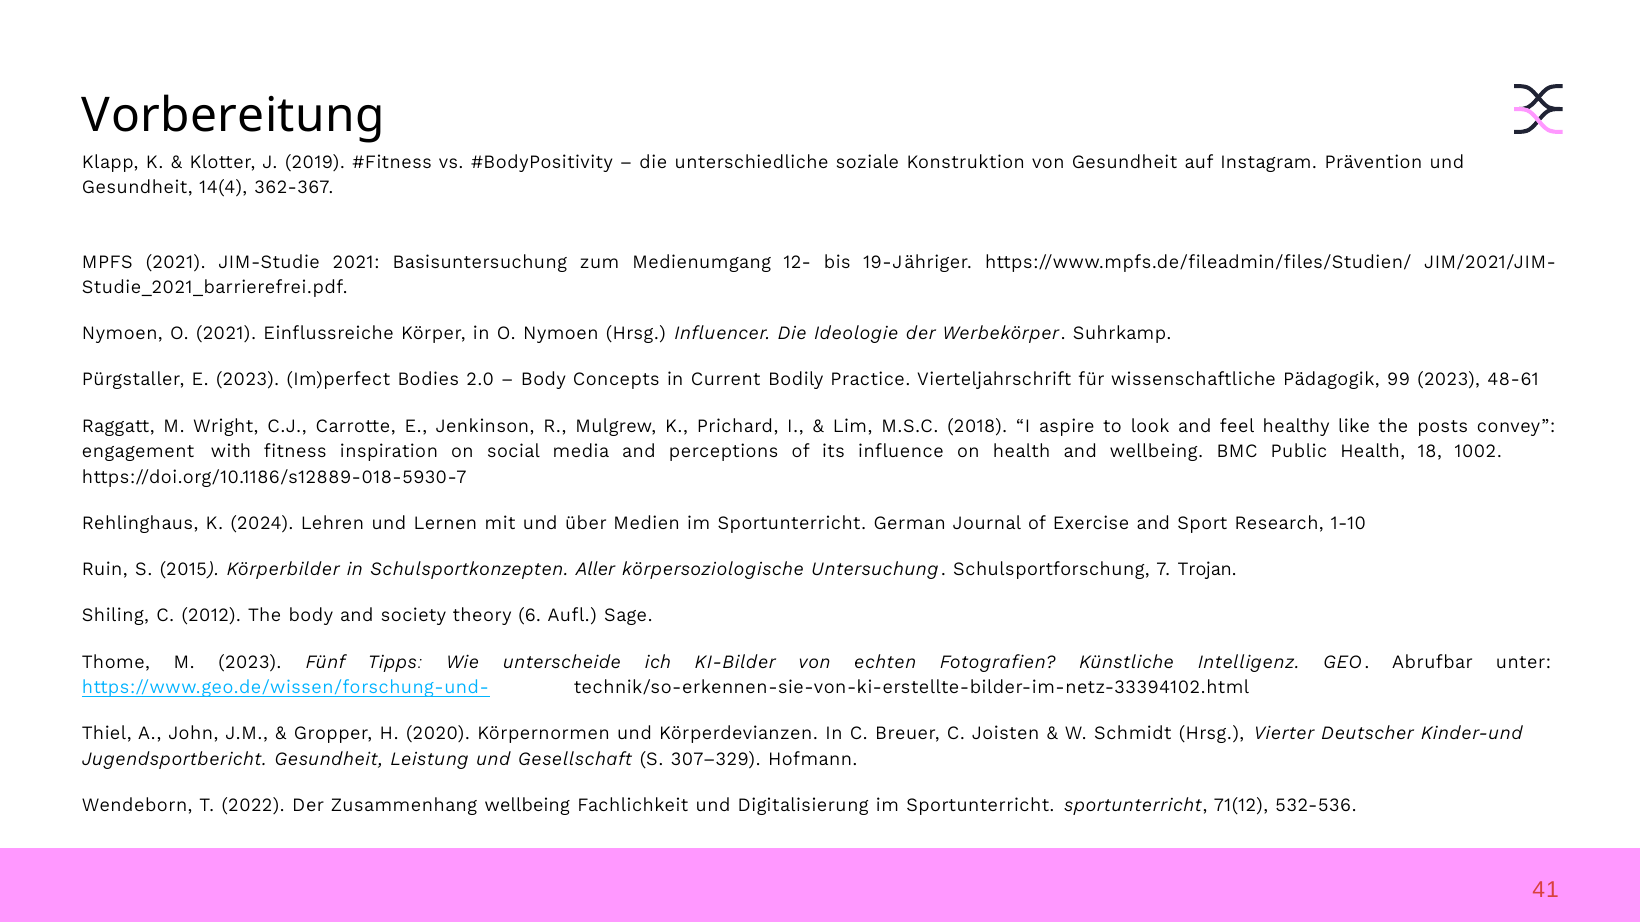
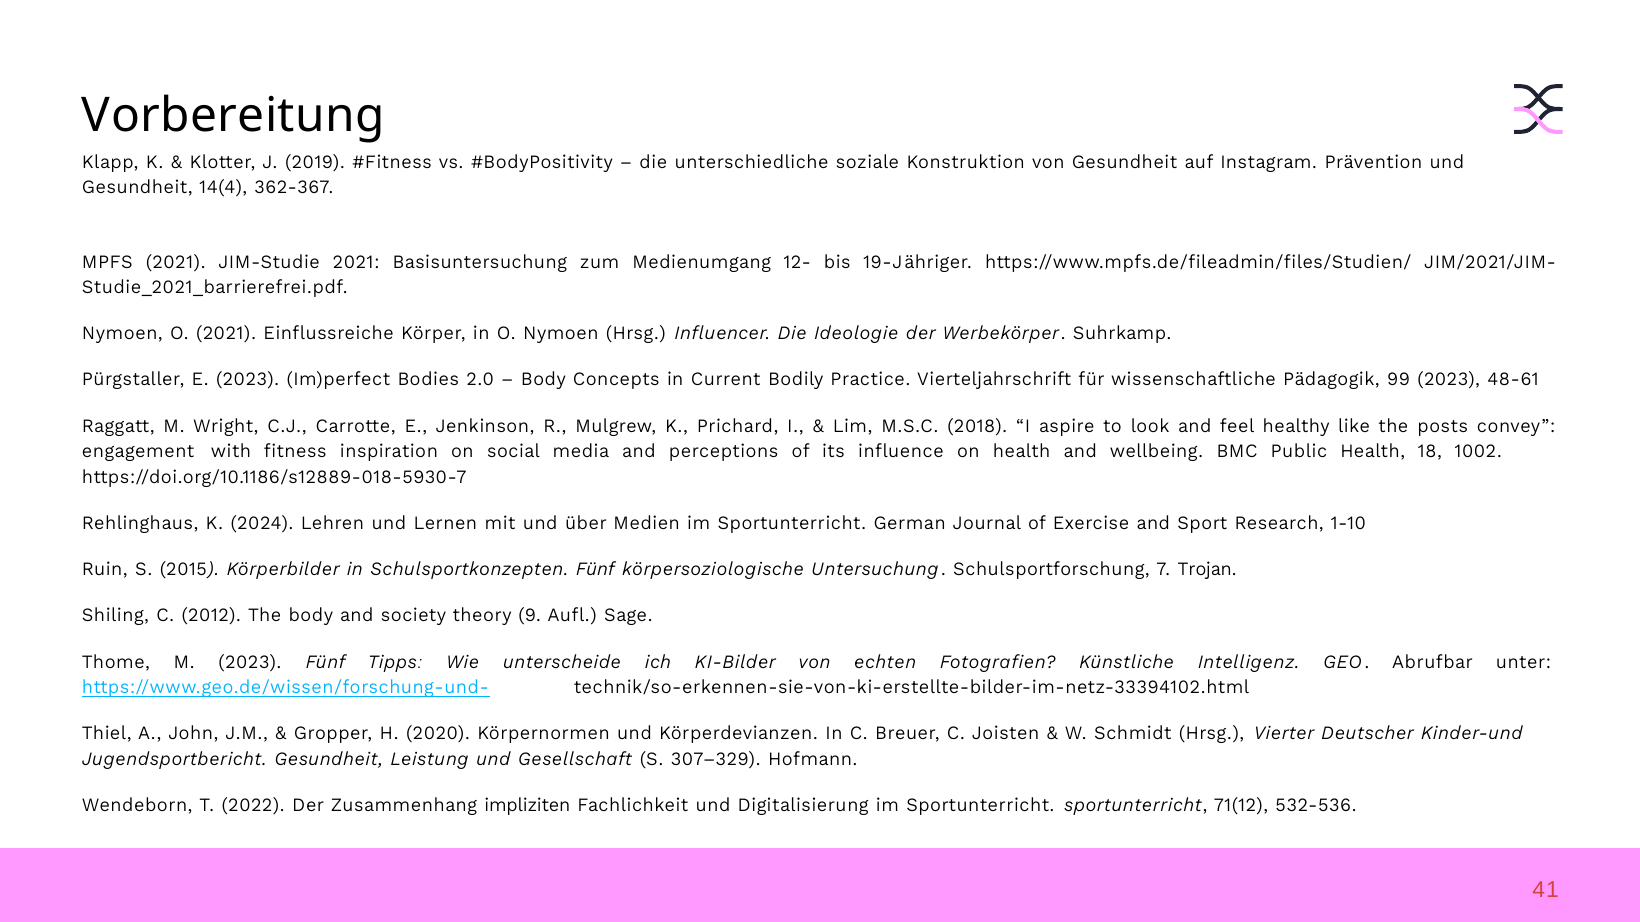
Schulsportkonzepten Aller: Aller -> Fünf (595, 570)
6: 6 -> 9 (530, 616)
Zusammenhang wellbeing: wellbeing -> impliziten (527, 806)
